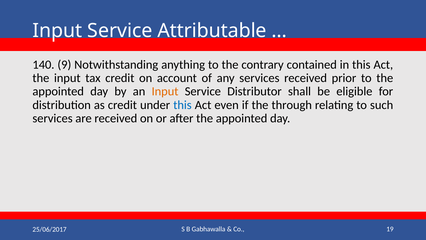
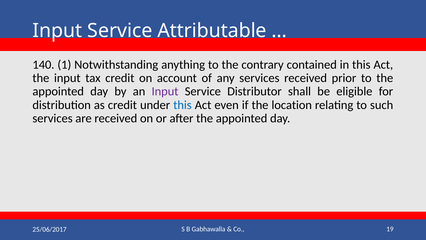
9: 9 -> 1 (64, 65)
Input colour: orange -> purple (165, 91)
through: through -> location (292, 105)
